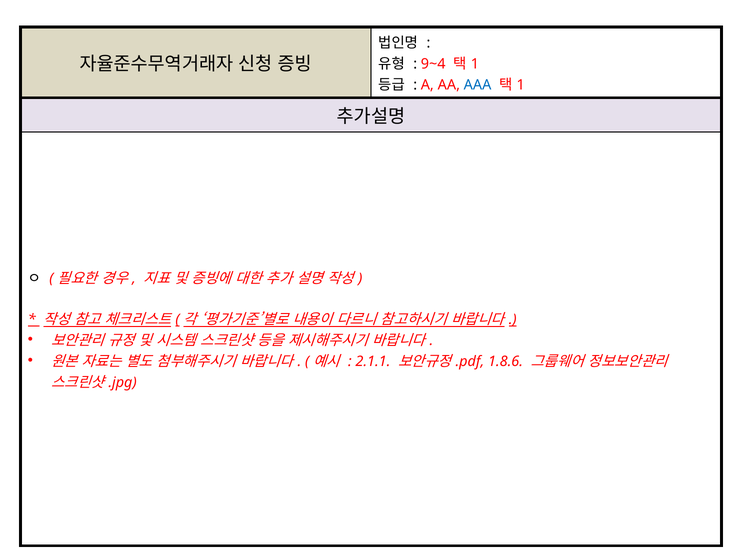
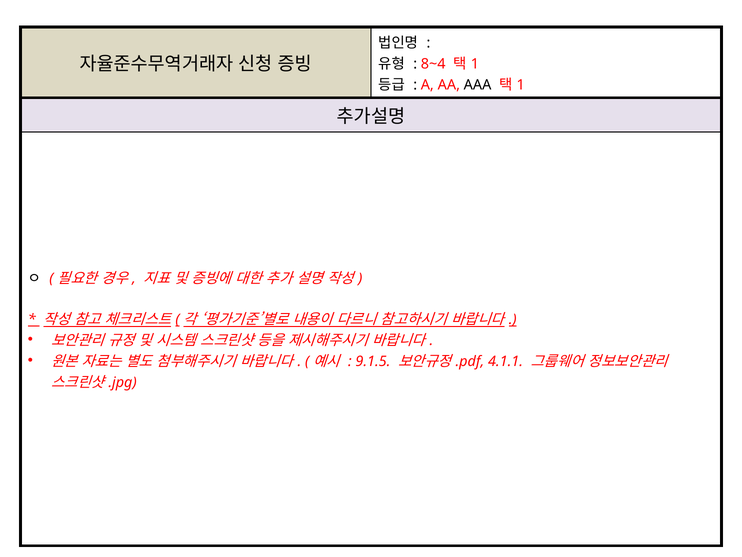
9~4: 9~4 -> 8~4 (433, 64)
AAA colour: blue -> black (478, 85)
2.1.1: 2.1.1 -> 9.1.5 (373, 361)
1.8.6: 1.8.6 -> 4.1.1 (506, 361)
